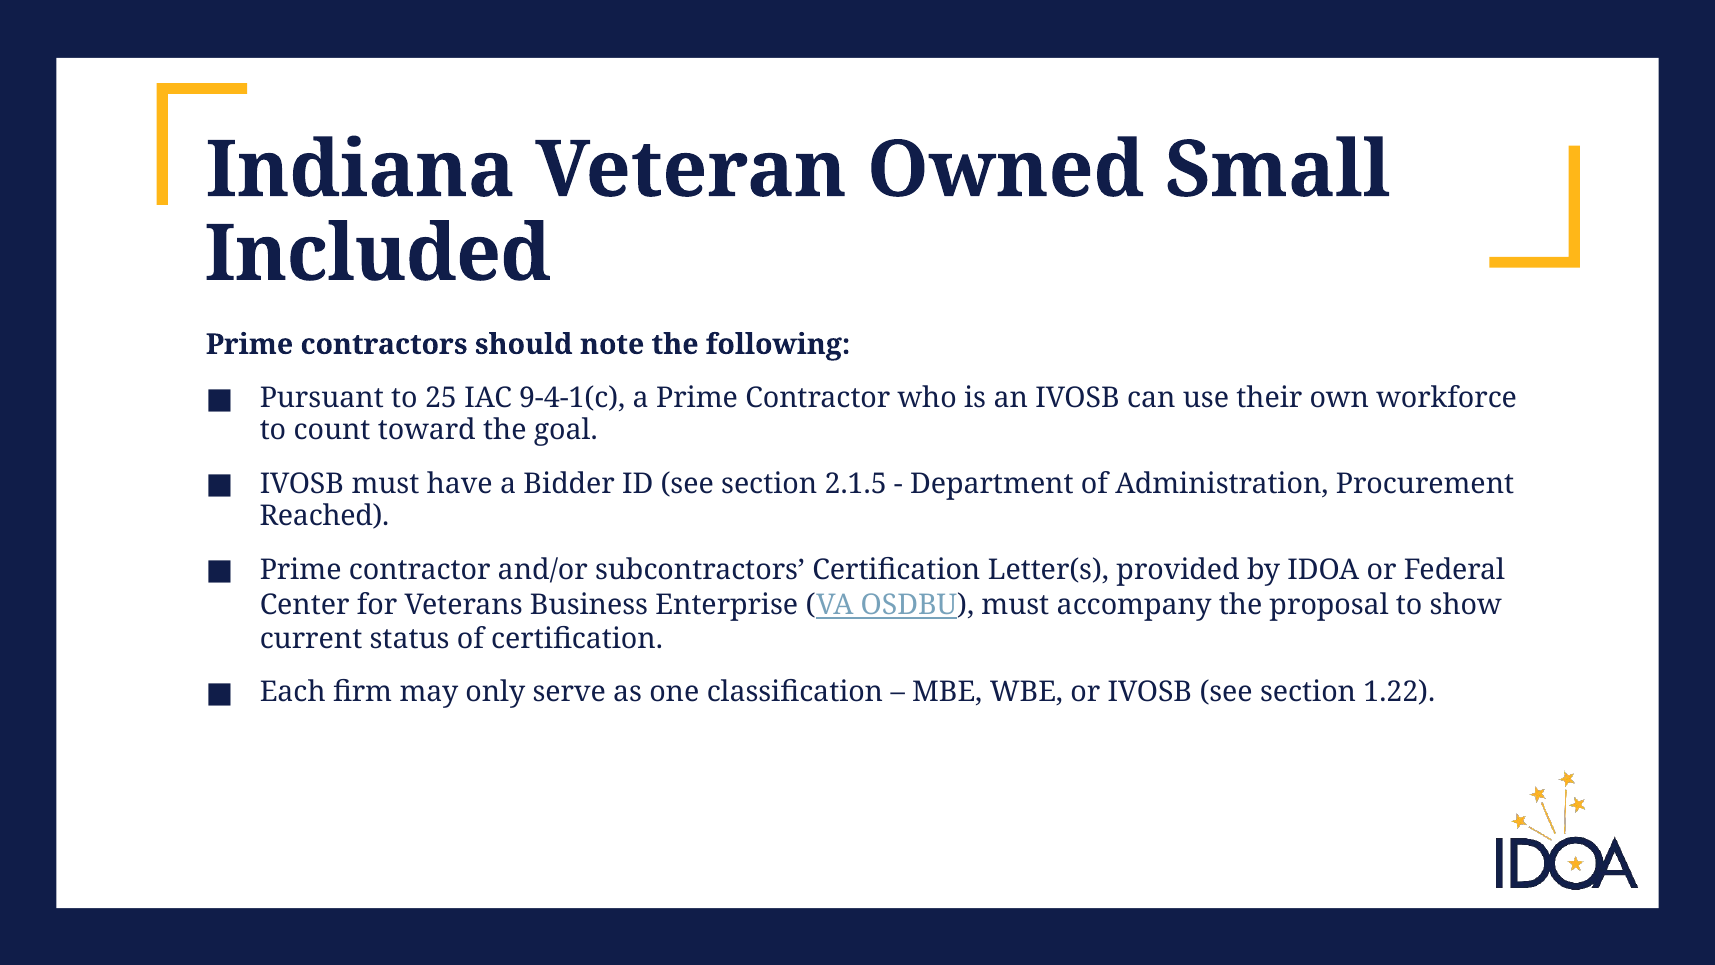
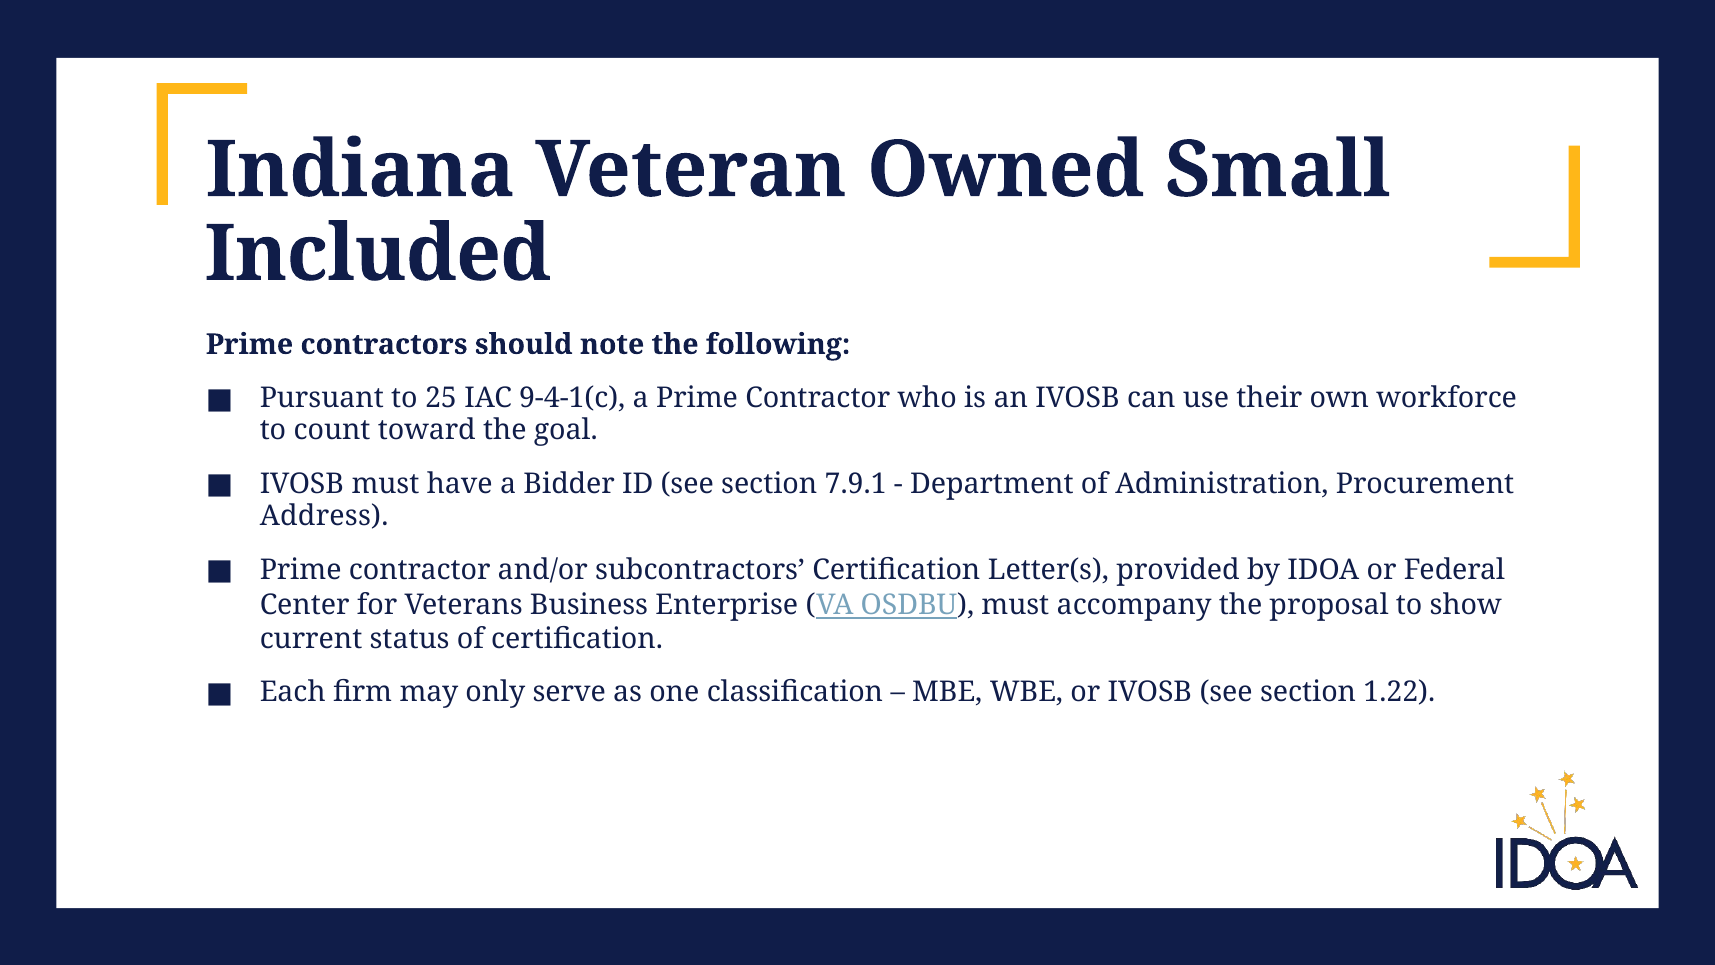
2.1.5: 2.1.5 -> 7.9.1 (856, 484)
Reached: Reached -> Address (324, 516)
